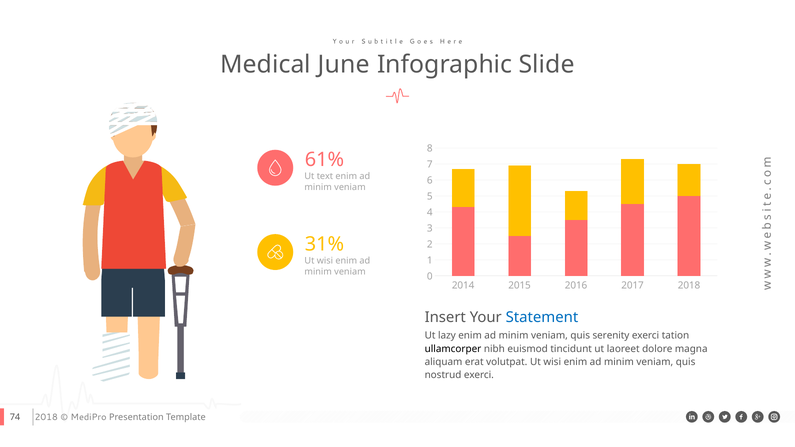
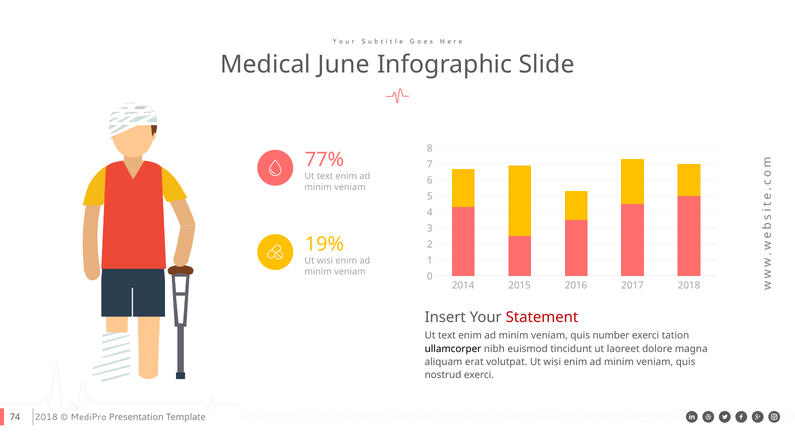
61%: 61% -> 77% (324, 160)
31%: 31% -> 19% (324, 244)
Statement colour: blue -> red (542, 317)
lazy: lazy -> text (447, 336)
serenity: serenity -> number (611, 336)
